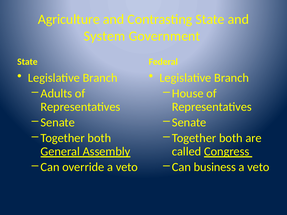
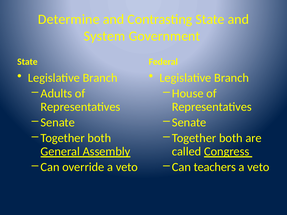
Agriculture: Agriculture -> Determine (69, 19)
business: business -> teachers (215, 167)
